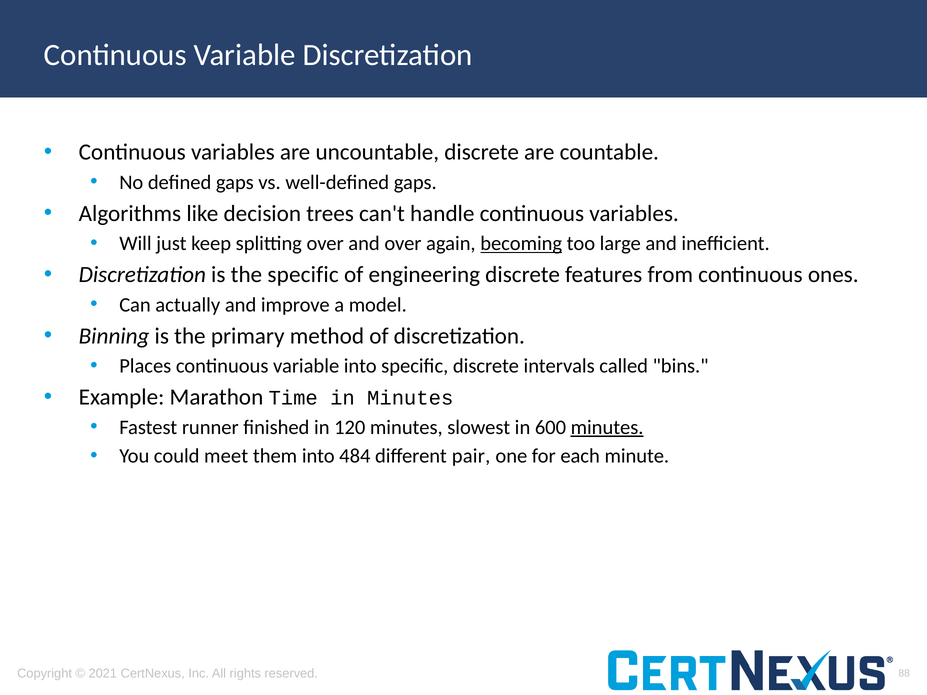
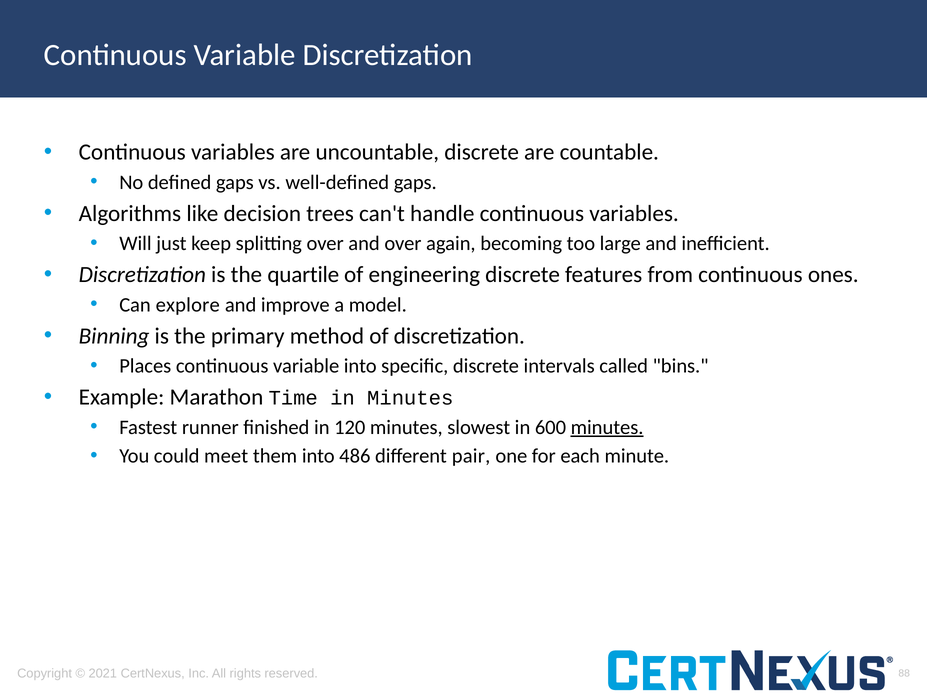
becoming underline: present -> none (521, 244)
the specific: specific -> quartile (303, 275)
actually: actually -> explore (188, 305)
484: 484 -> 486 (355, 456)
